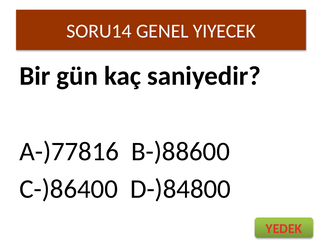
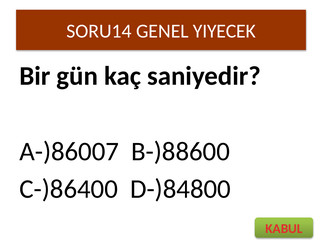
A-)77816: A-)77816 -> A-)86007 (69, 151)
YEDEK: YEDEK -> KABUL (284, 228)
